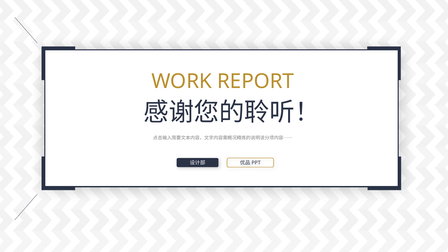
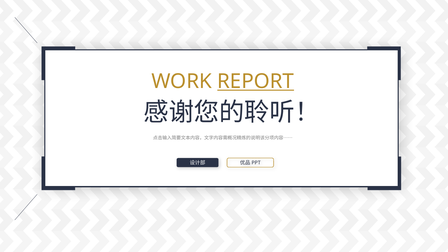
REPORT underline: none -> present (256, 81)
